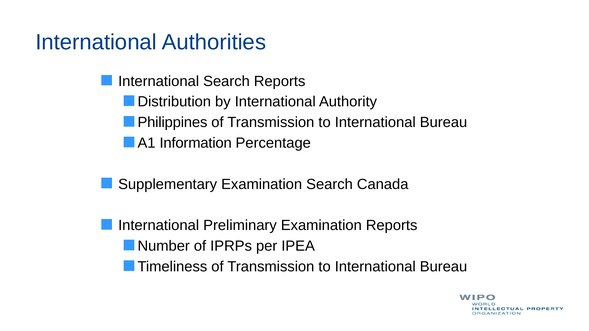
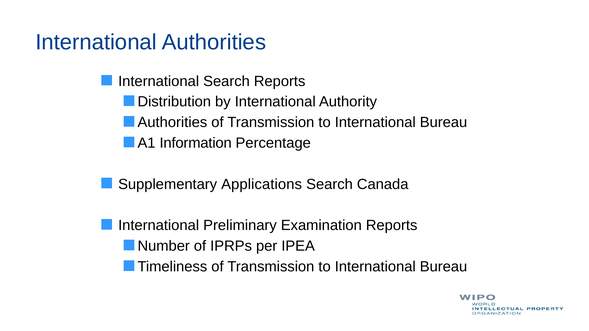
Philippines: Philippines -> Authorities (172, 123)
Supplementary Examination: Examination -> Applications (262, 184)
